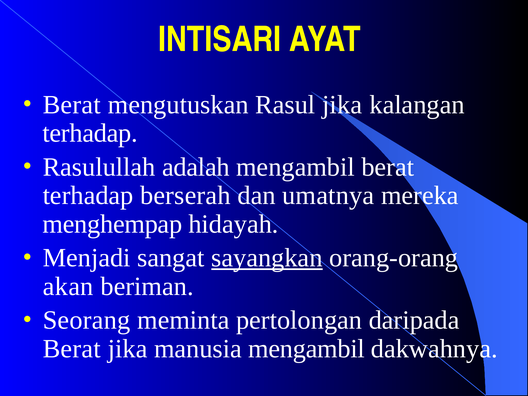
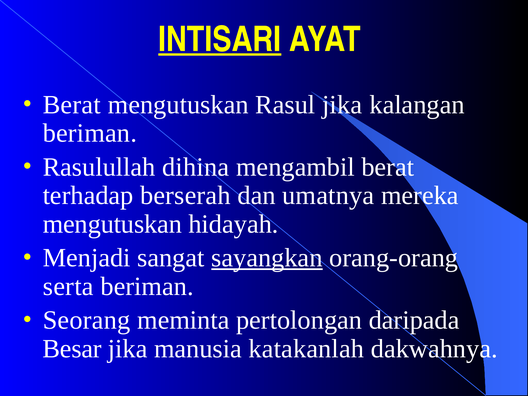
INTISARI underline: none -> present (220, 39)
terhadap: terhadap -> beriman (90, 133)
adalah: adalah -> dihina (196, 167)
menghempap: menghempap -> mengutuskan (112, 224)
akan: akan -> serta (68, 286)
Berat: Berat -> Besar (72, 349)
manusia mengambil: mengambil -> katakanlah (306, 349)
